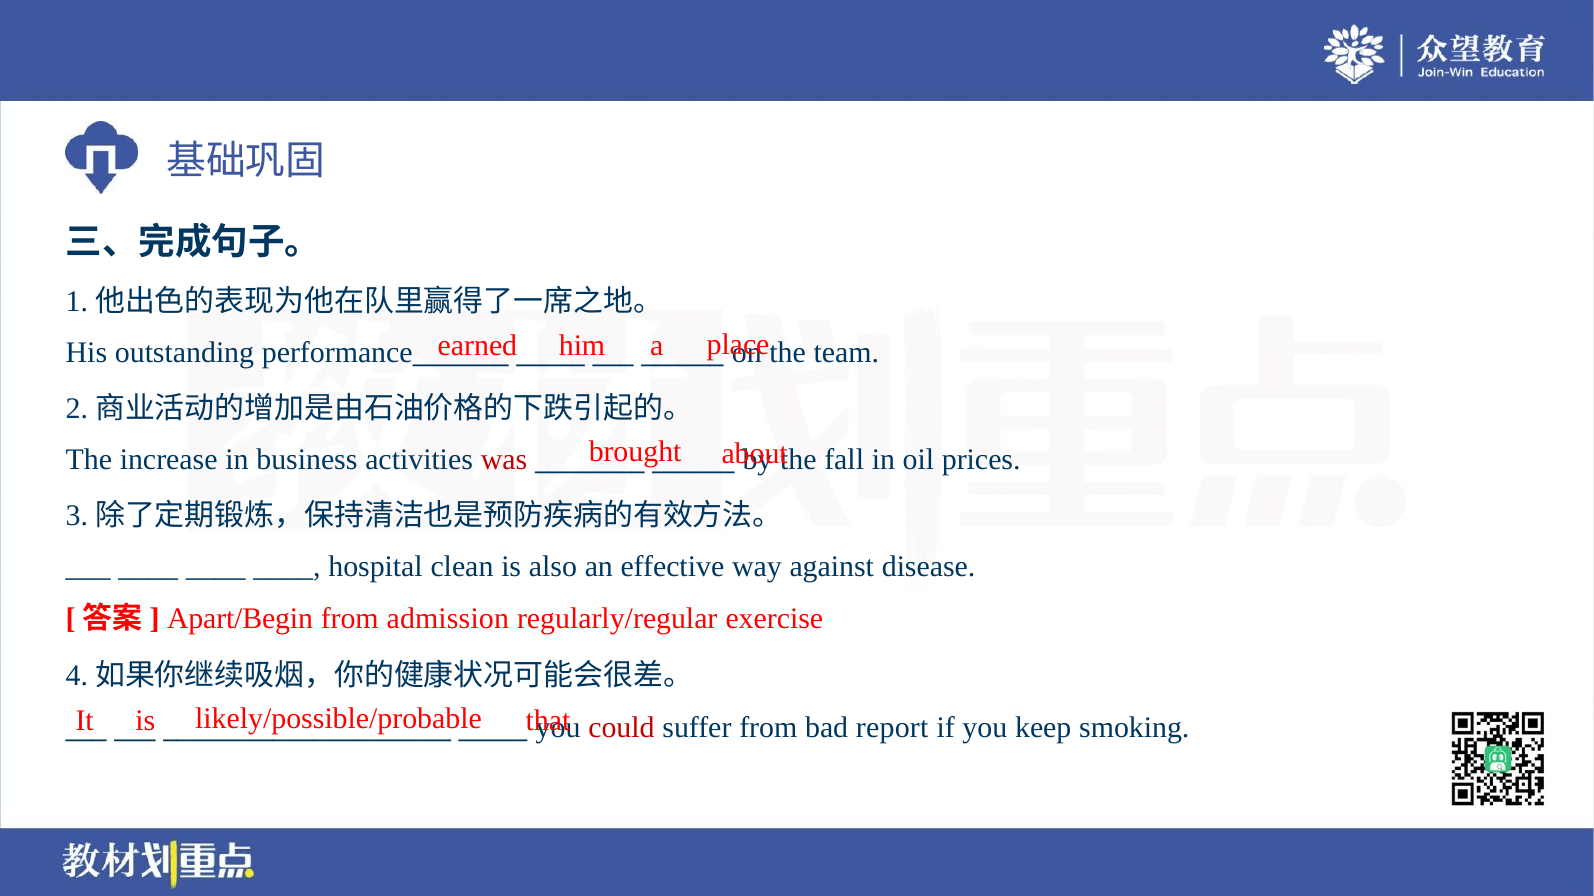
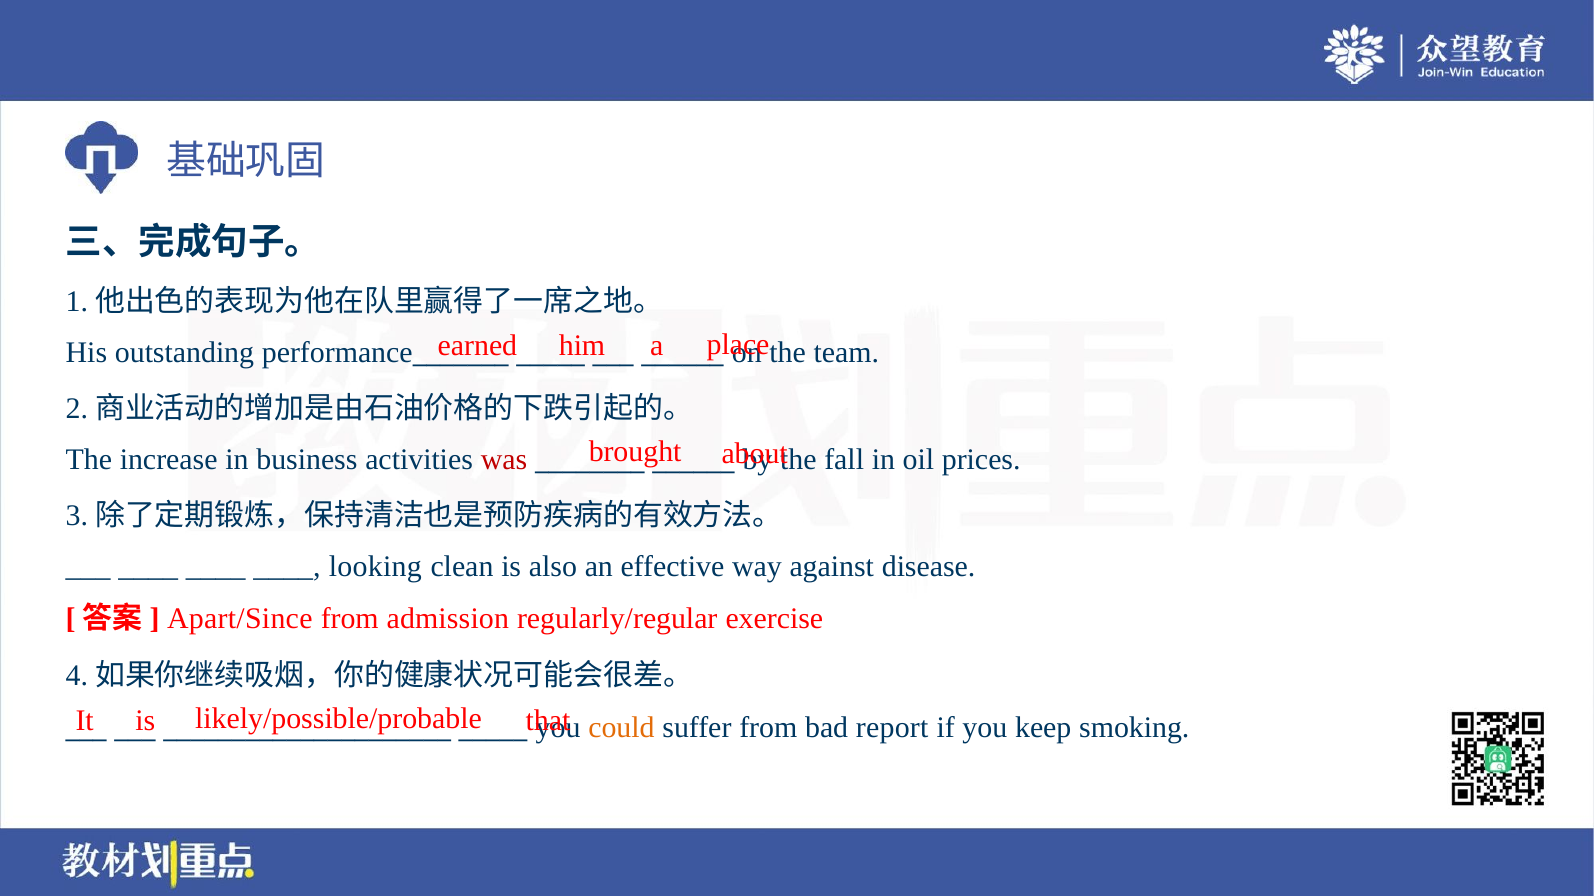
hospital: hospital -> looking (375, 568)
Apart/Begin: Apart/Begin -> Apart/Since (240, 619)
could colour: red -> orange (621, 728)
